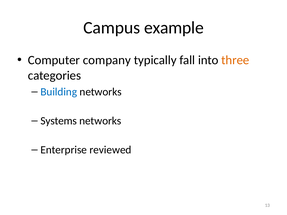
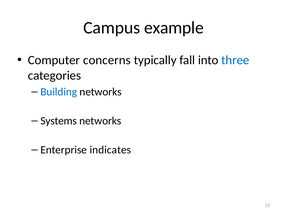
company: company -> concerns (107, 60)
three colour: orange -> blue (235, 60)
reviewed: reviewed -> indicates (110, 150)
